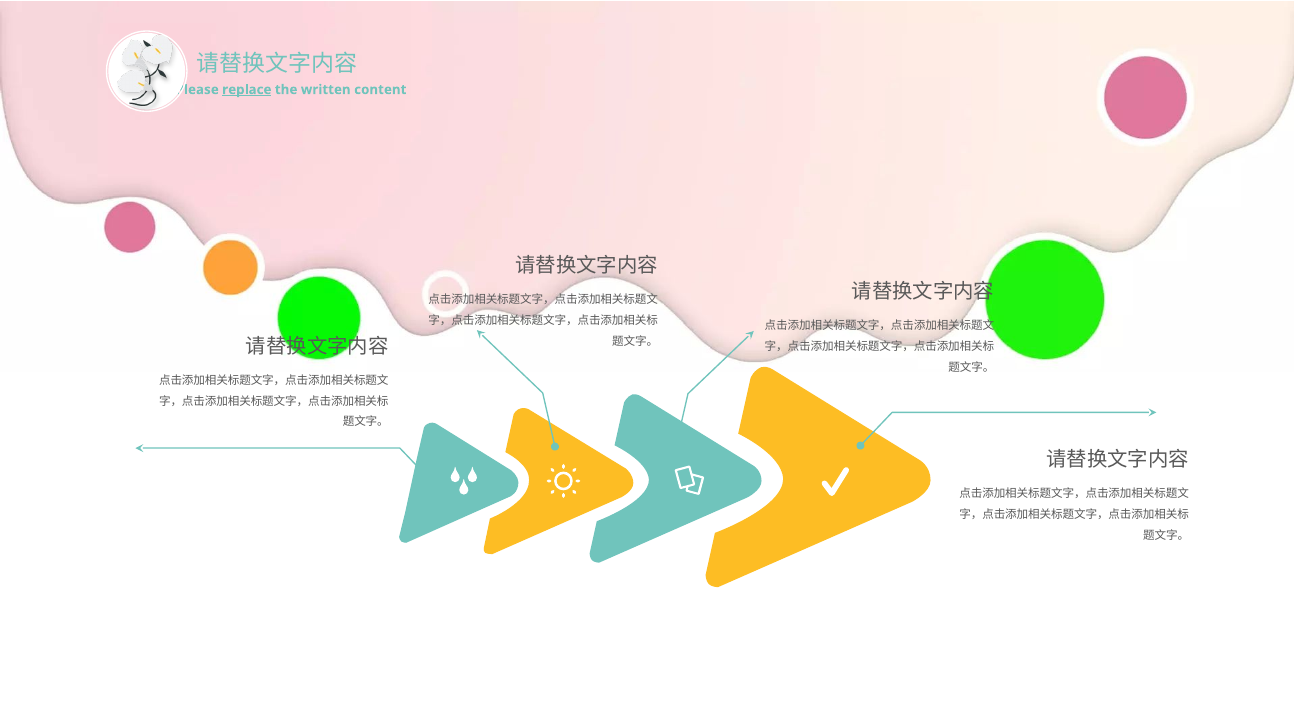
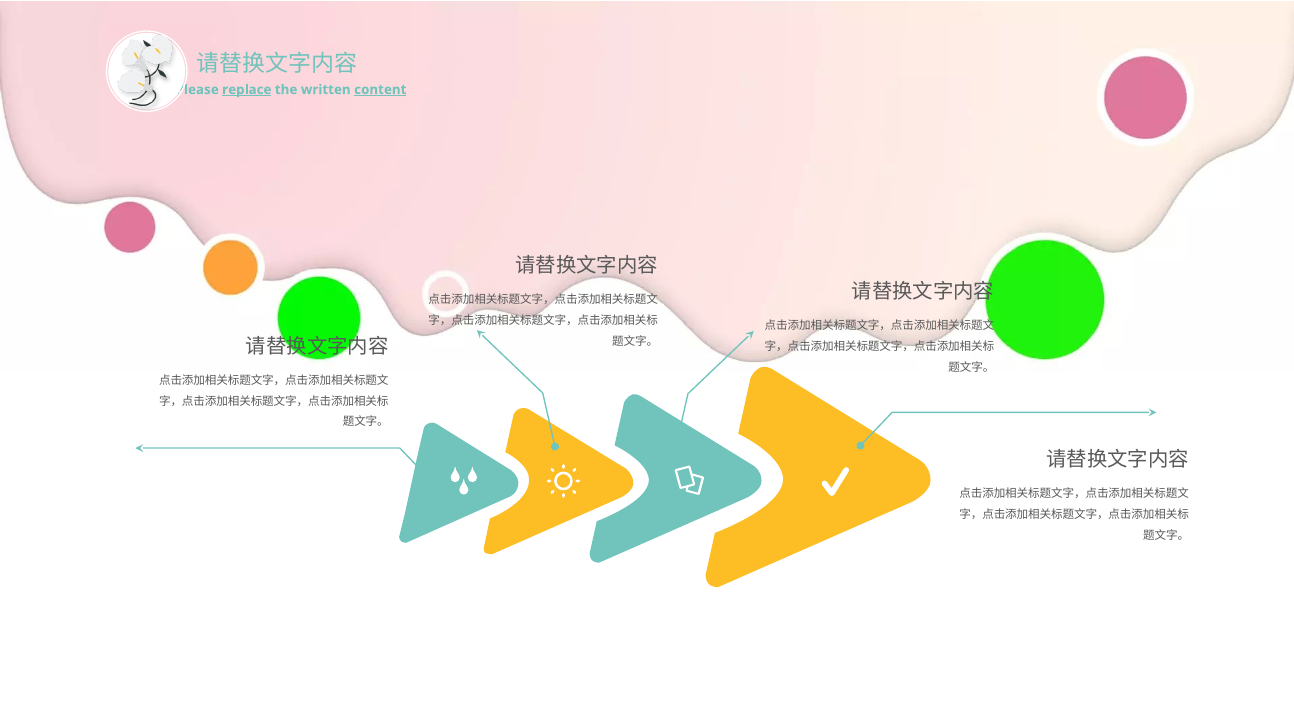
content underline: none -> present (380, 90)
